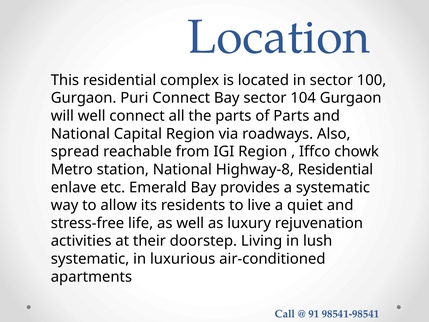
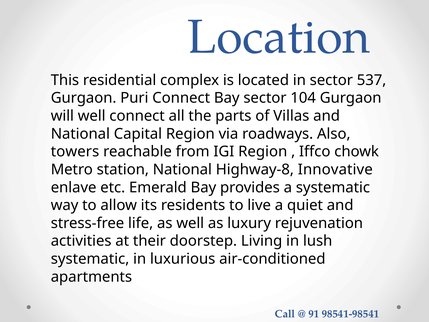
100: 100 -> 537 (372, 80)
of Parts: Parts -> Villas (291, 116)
spread: spread -> towers (75, 152)
Highway-8 Residential: Residential -> Innovative (335, 169)
